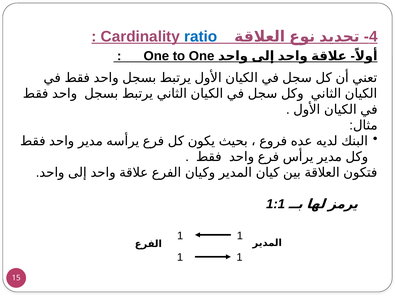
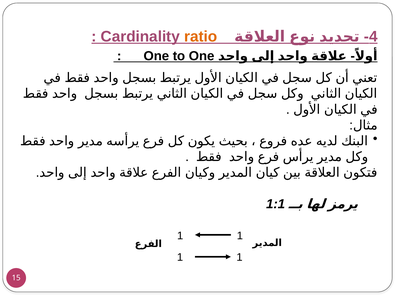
ratio colour: blue -> orange (201, 37)
